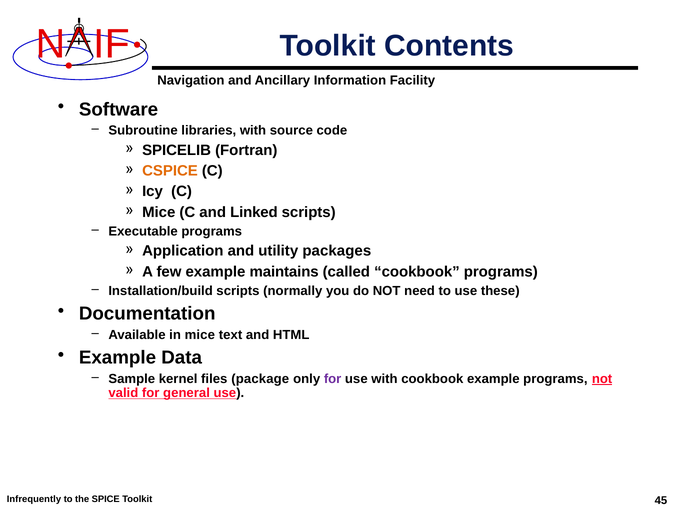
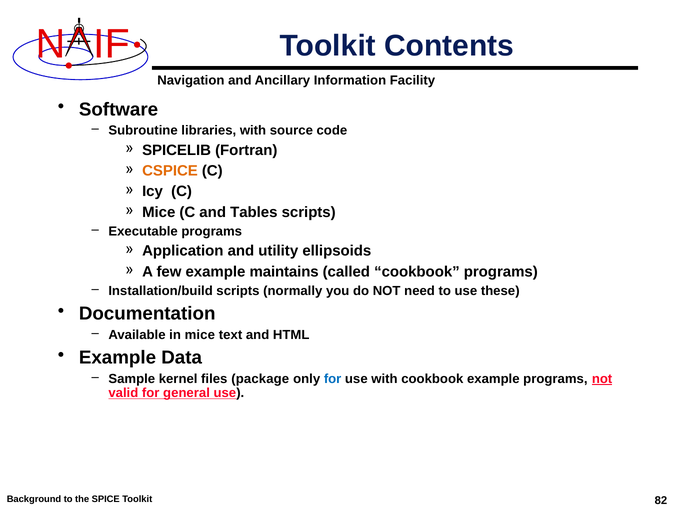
Linked: Linked -> Tables (254, 212)
packages: packages -> ellipsoids (337, 251)
for colour: purple -> blue (333, 379)
Infrequently: Infrequently -> Background (34, 499)
45: 45 -> 82 (661, 501)
